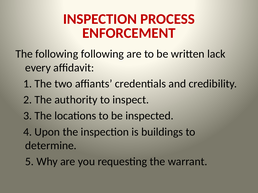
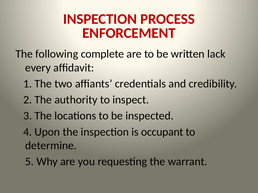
following following: following -> complete (102, 54)
buildings: buildings -> occupant (162, 132)
